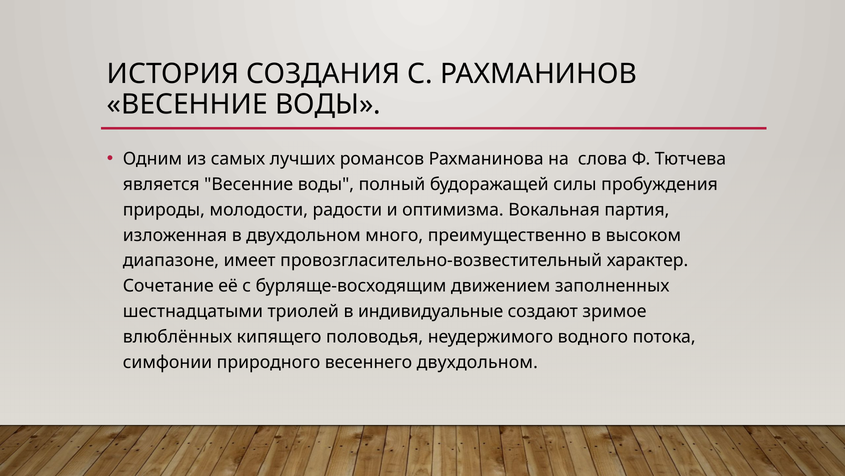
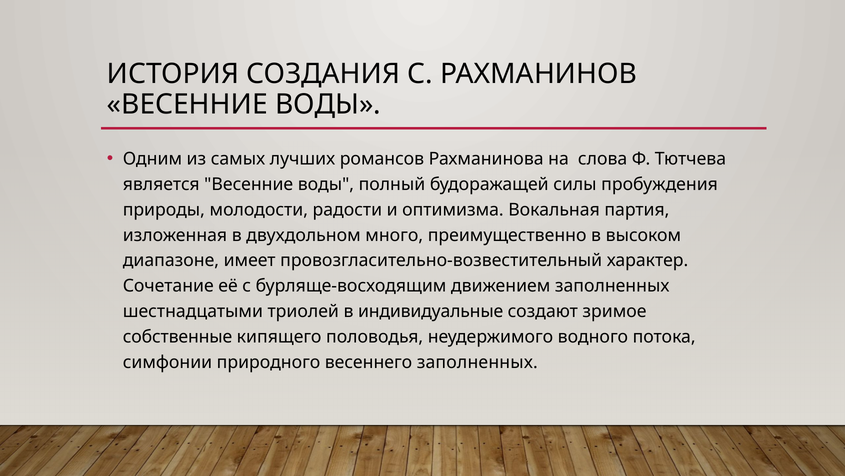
влюблённых: влюблённых -> собственные (178, 336)
весеннего двухдольном: двухдольном -> заполненных (477, 362)
